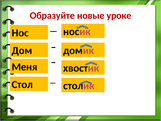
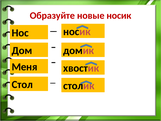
новые уроке: уроке -> носик (119, 16)
